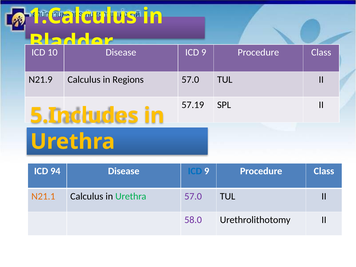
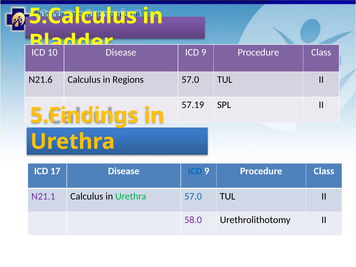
1.Calculus: 1.Calculus -> 5.Calculus (83, 16)
N21.9: N21.9 -> N21.6 (41, 80)
5.Includes: 5.Includes -> 5.Findings (84, 115)
94: 94 -> 17 (55, 171)
N21.1 colour: orange -> purple (43, 196)
57.0 colour: purple -> blue (193, 196)
